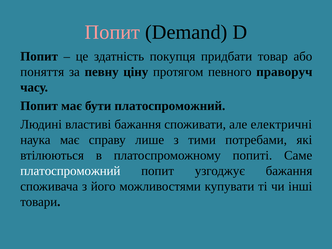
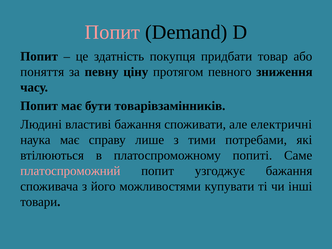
праворуч: праворуч -> зниження (284, 72)
бути платоспроможний: платоспроможний -> товарівзамінників (170, 106)
платоспроможний colour: white -> pink (70, 171)
